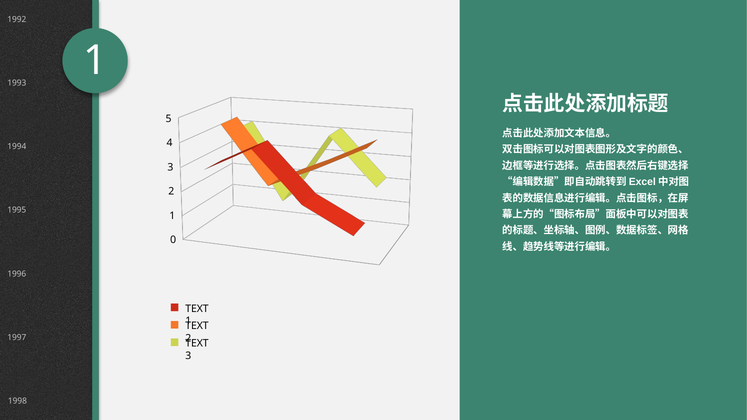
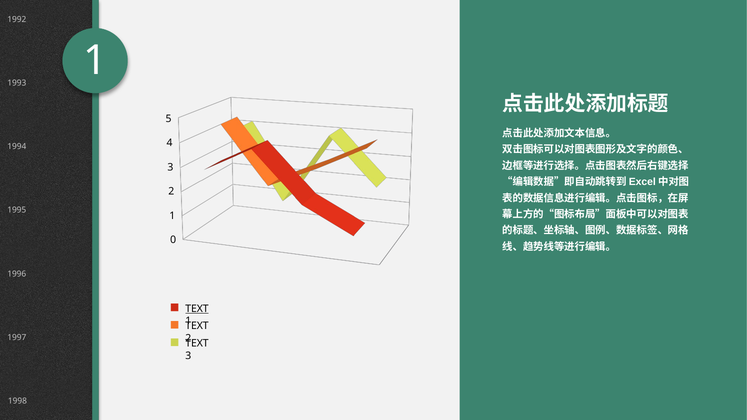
TEXT underline: none -> present (197, 309)
